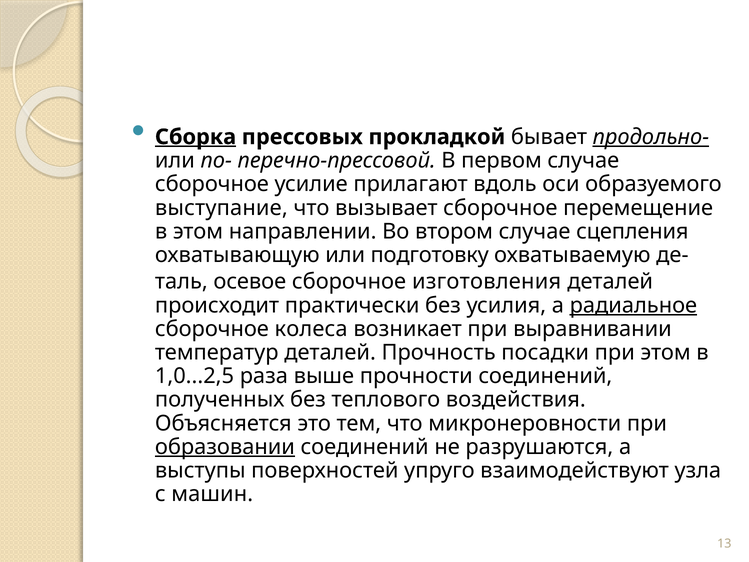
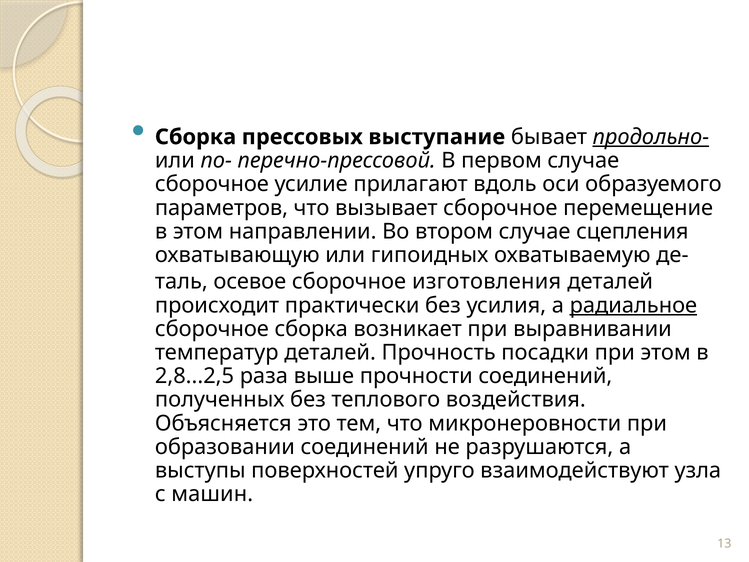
Сборка underline: present -> none (196, 137)
прокладкой: прокладкой -> выступание (437, 137)
выступание: выступание -> параметров (221, 208)
подготовку: подготовку -> гипоидных (430, 255)
сборочное колеса: колеса -> сборка (311, 329)
1,0...2,5: 1,0...2,5 -> 2,8...2,5 (195, 376)
образовании underline: present -> none (225, 447)
